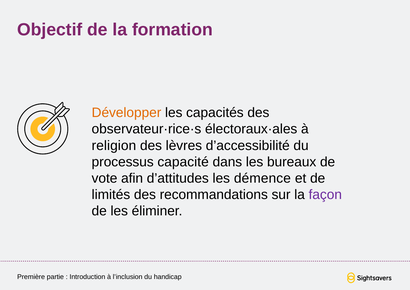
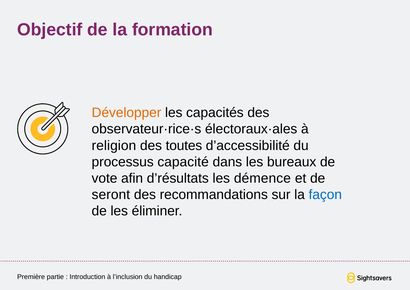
lèvres: lèvres -> toutes (184, 145)
d’attitudes: d’attitudes -> d’résultats (178, 178)
limités: limités -> seront (111, 195)
façon colour: purple -> blue (325, 195)
